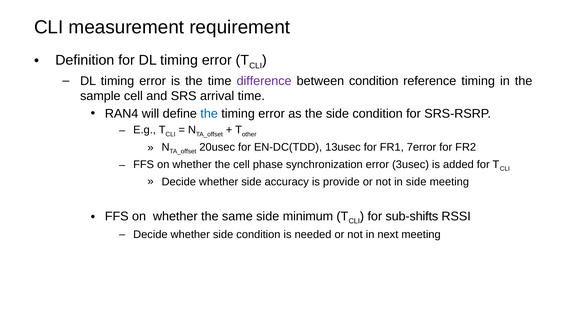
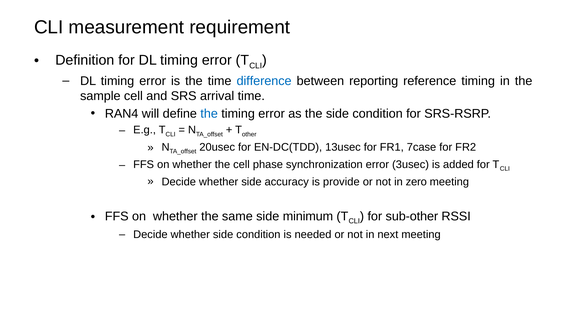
difference colour: purple -> blue (264, 81)
between condition: condition -> reporting (374, 81)
7error: 7error -> 7case (421, 147)
in side: side -> zero (416, 182)
sub-shifts: sub-shifts -> sub-other (412, 216)
